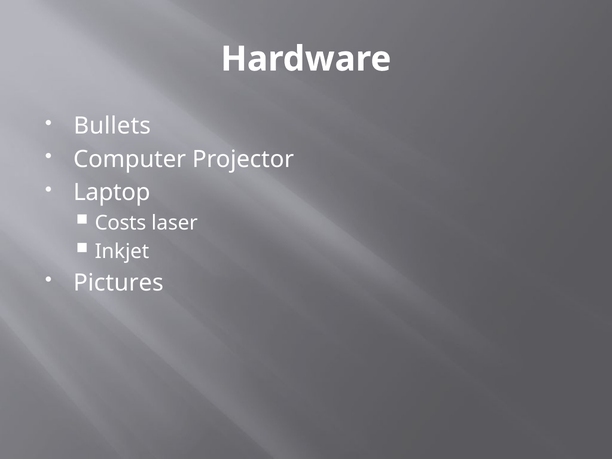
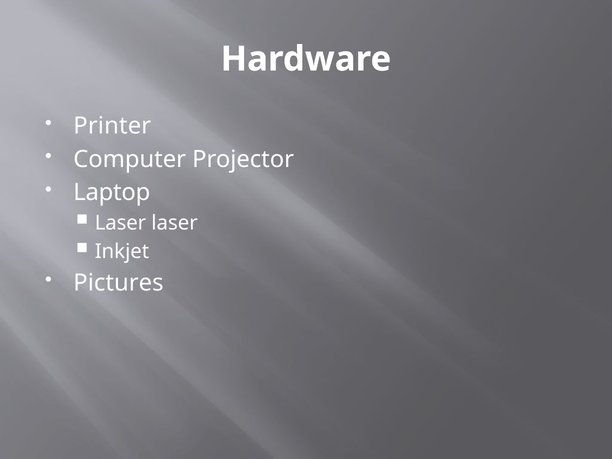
Bullets: Bullets -> Printer (112, 126)
Costs: Costs -> Laser (120, 223)
